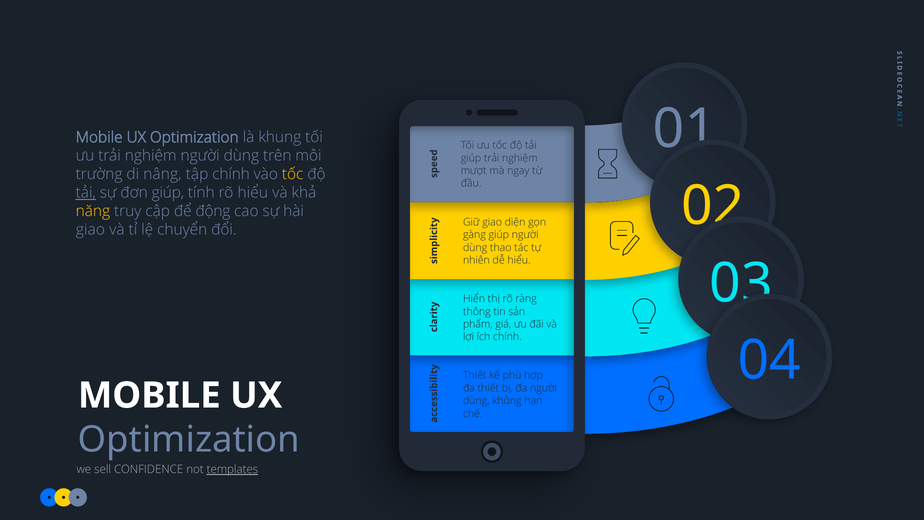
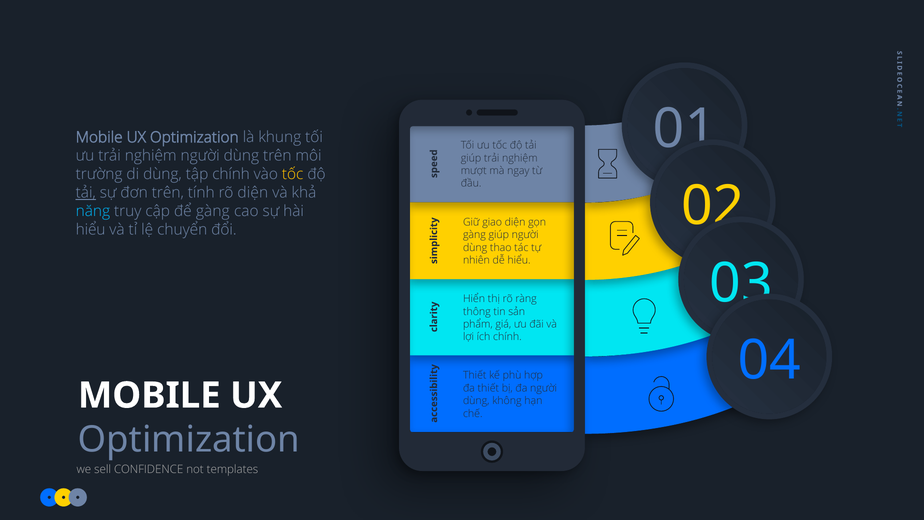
di nâng: nâng -> dùng (162, 174)
đơn giúp: giúp -> trên (168, 193)
rõ hiểu: hiểu -> diện (253, 193)
năng colour: yellow -> light blue (93, 211)
để động: động -> gàng (213, 211)
giao: giao -> hiểu (91, 230)
templates underline: present -> none (232, 469)
